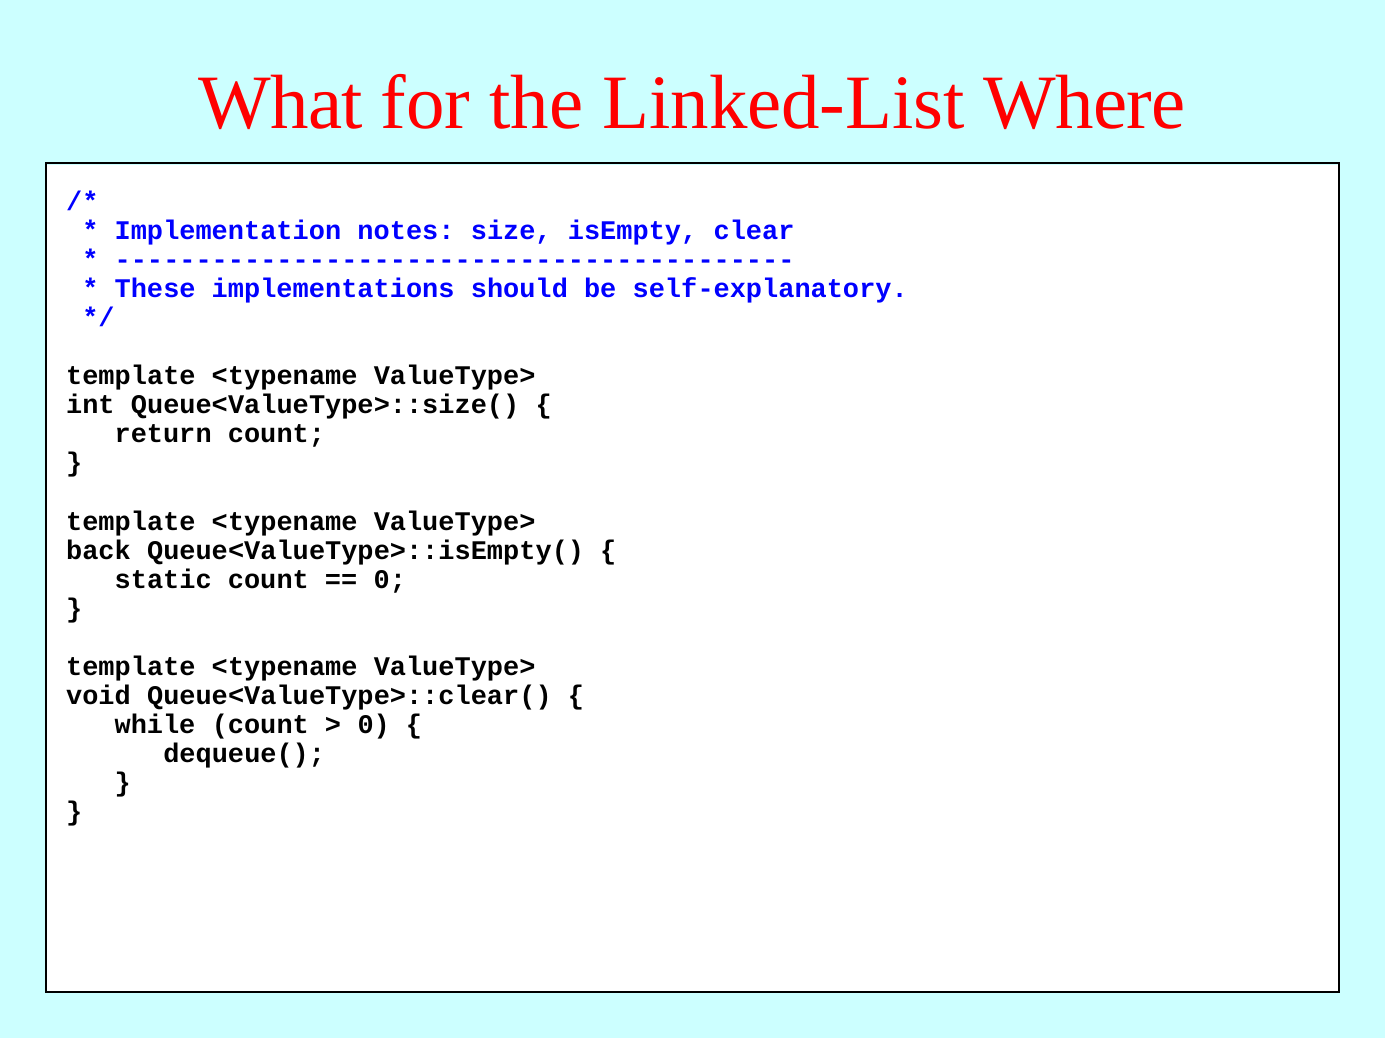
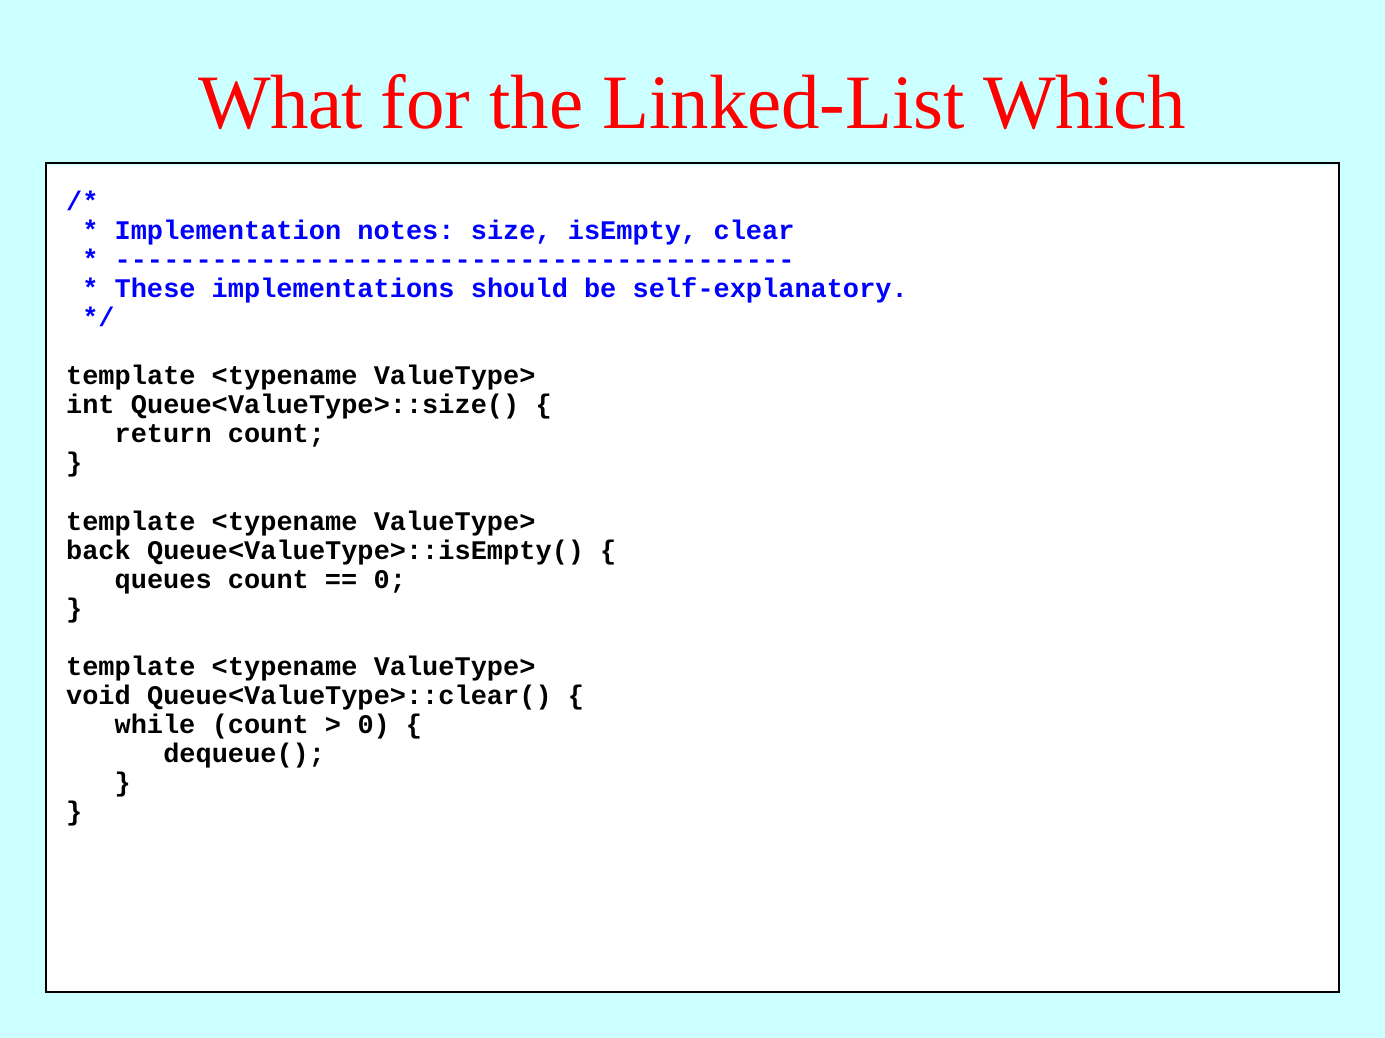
Where: Where -> Which (1085, 103)
static: static -> queues (163, 580)
